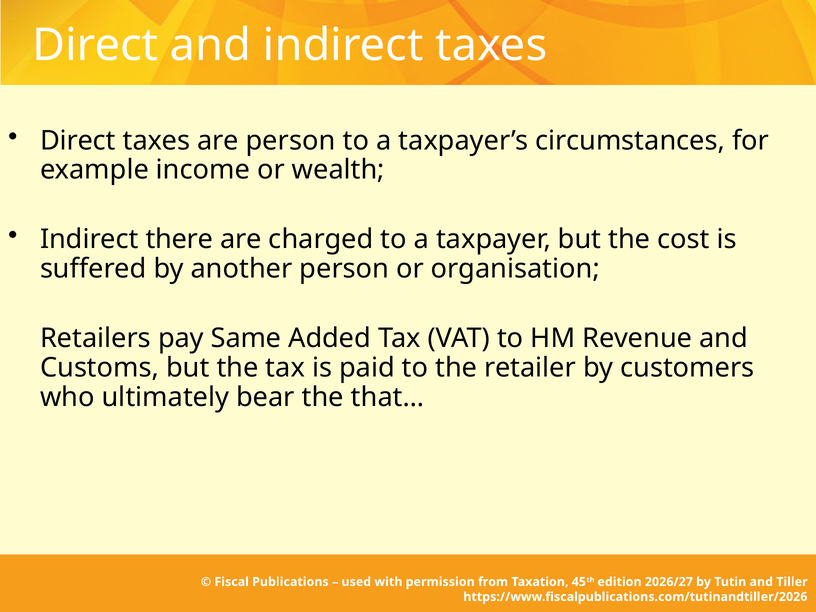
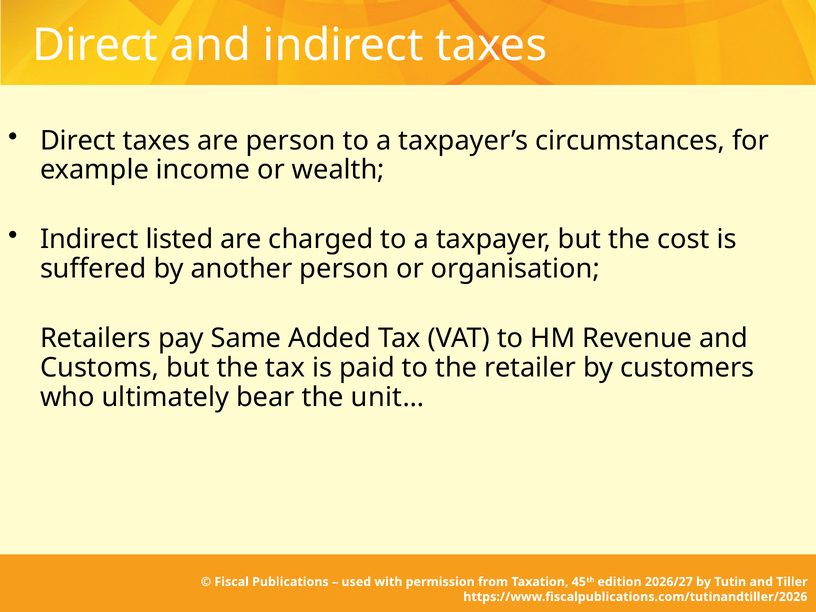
there: there -> listed (179, 240)
that…: that… -> unit… (387, 397)
